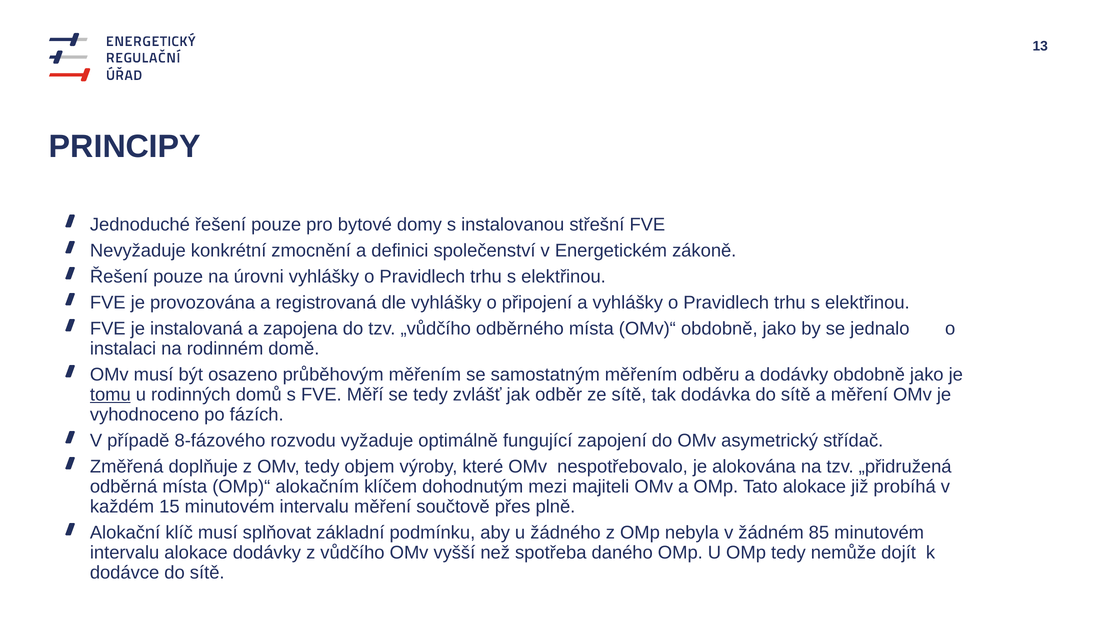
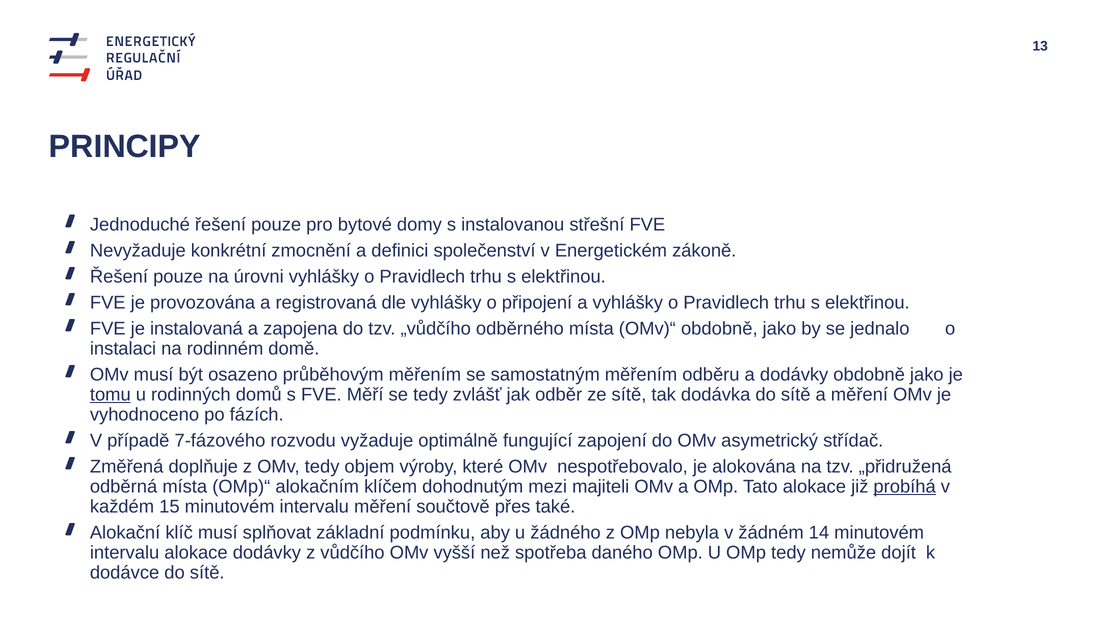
8-fázového: 8-fázového -> 7-fázového (220, 440)
probíhá underline: none -> present (905, 486)
plně: plně -> také (555, 506)
85: 85 -> 14 (819, 532)
